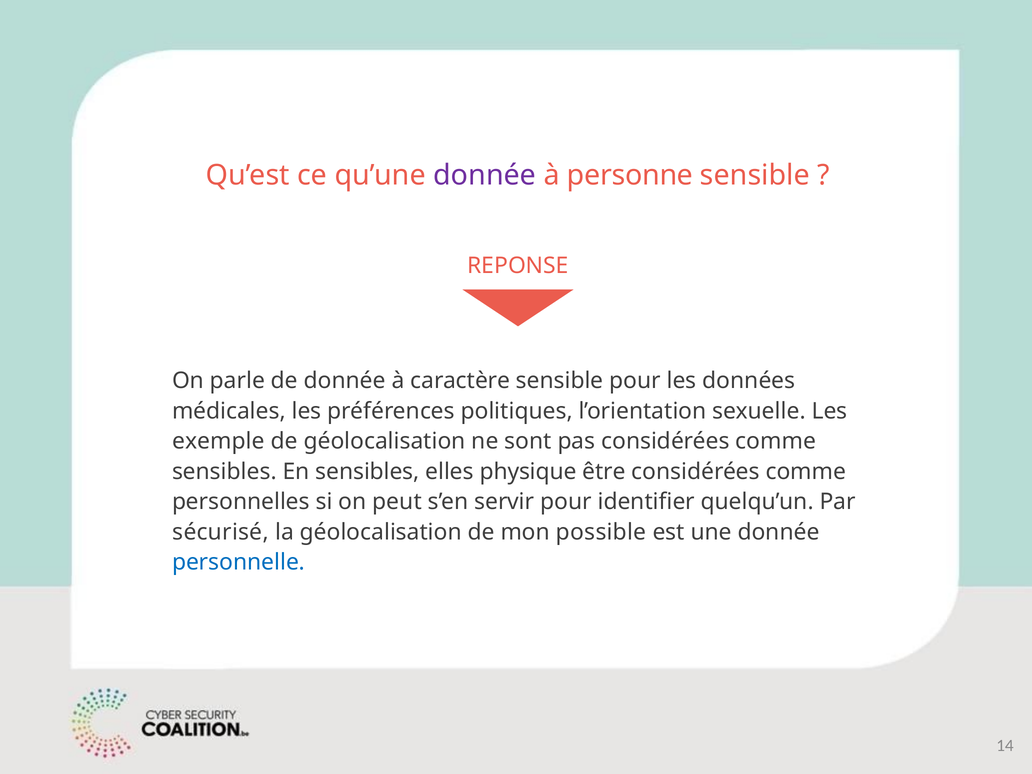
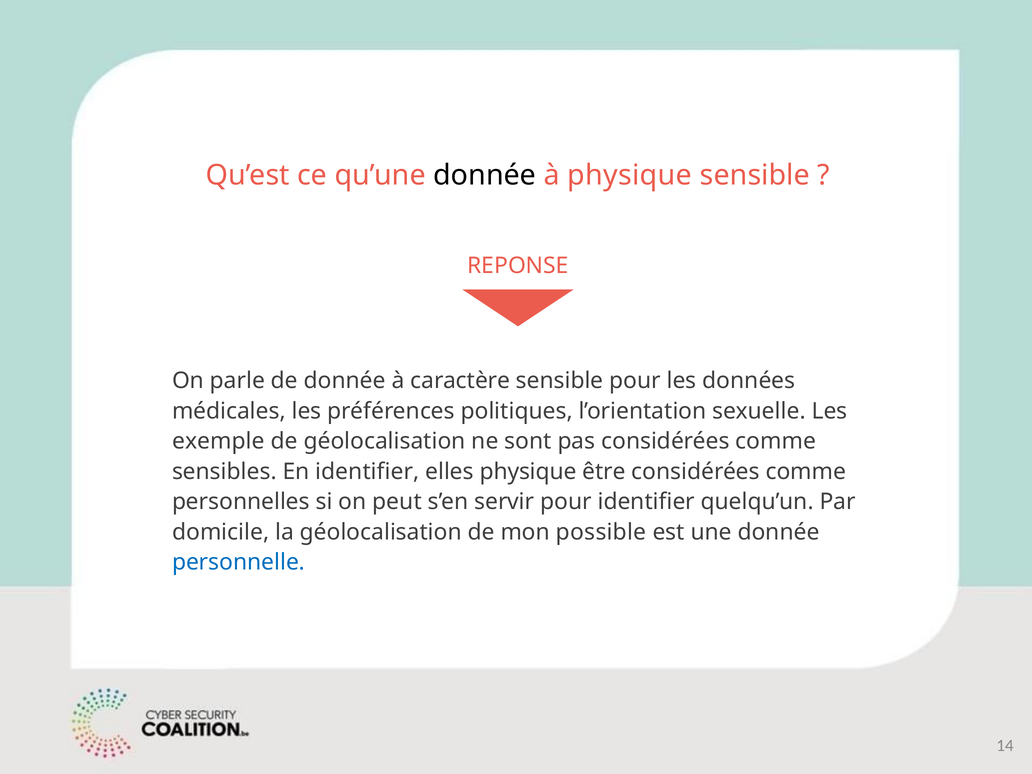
donnée colour: purple -> black (485, 176)
à personne: personne -> physique (630, 176)
En sensibles: sensibles -> identifier (367, 472)
sécurisé: sécurisé -> domicile (221, 532)
